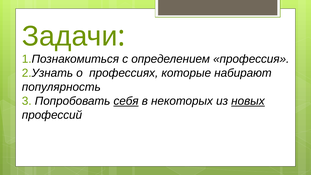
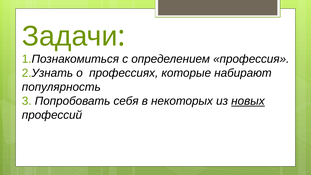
себя underline: present -> none (126, 101)
